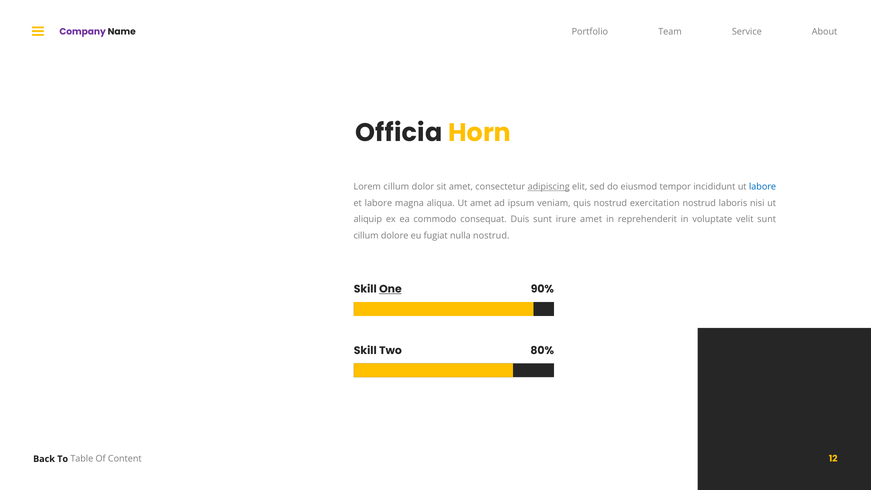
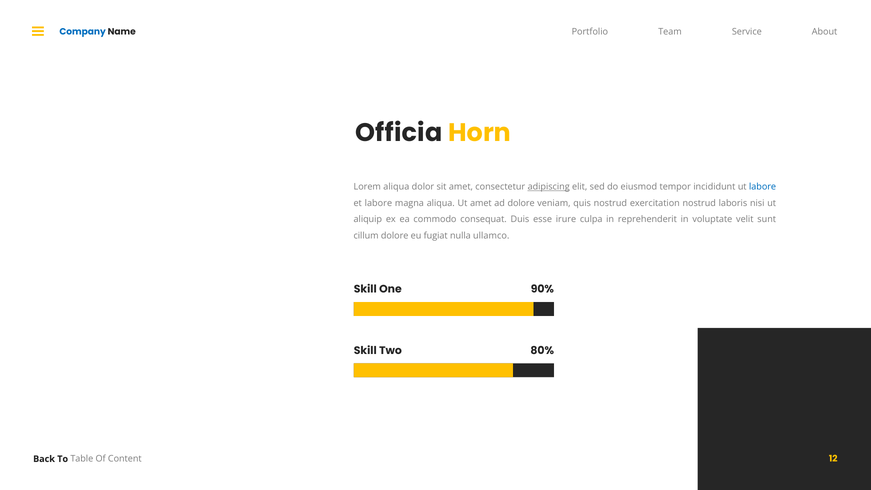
Company colour: purple -> blue (83, 32)
Lorem cillum: cillum -> aliqua (396, 187)
ad ipsum: ipsum -> dolore (521, 203)
Duis sunt: sunt -> esse (543, 219)
irure amet: amet -> culpa (591, 219)
nulla nostrud: nostrud -> ullamco (491, 236)
One underline: present -> none (390, 289)
